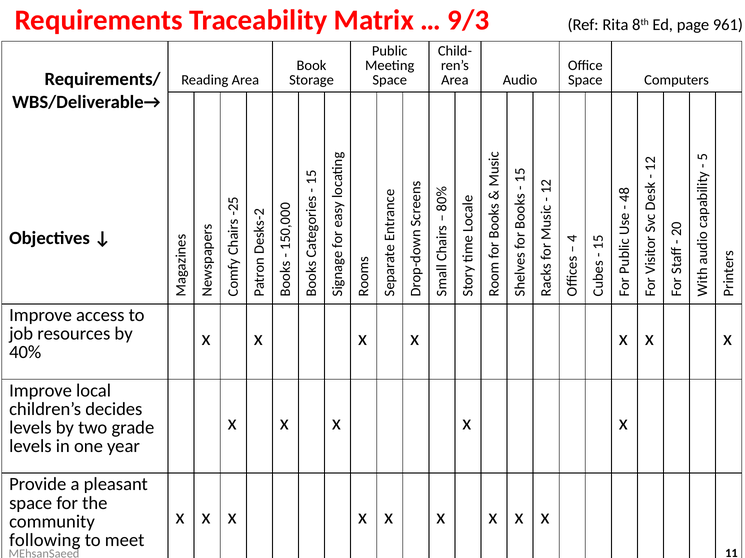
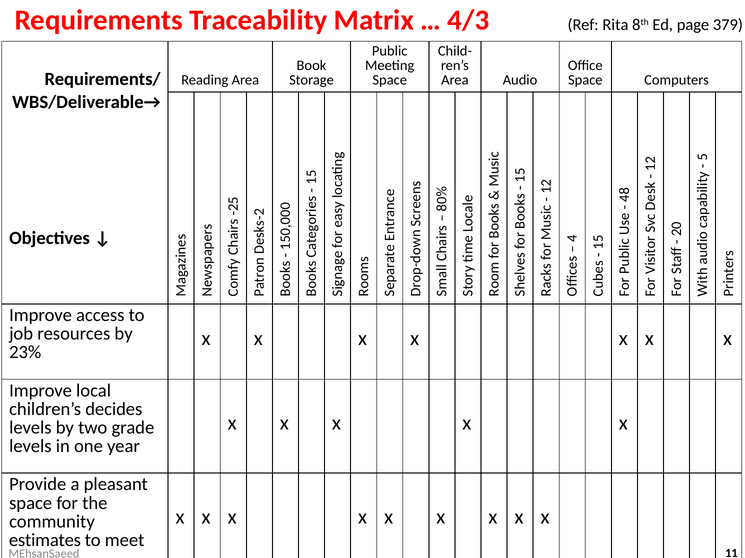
9/3: 9/3 -> 4/3 (468, 20)
961: 961 -> 379 (728, 25)
40%: 40% -> 23% (25, 353)
following: following -> estimates (45, 541)
